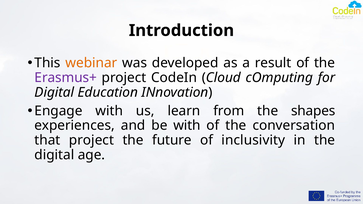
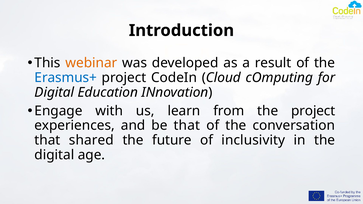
Erasmus+ colour: purple -> blue (66, 78)
the shapes: shapes -> project (313, 111)
be with: with -> that (187, 126)
that project: project -> shared (91, 140)
